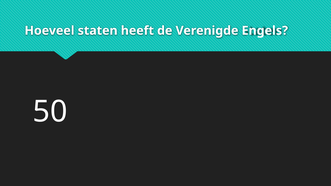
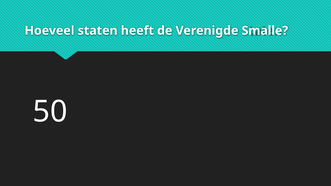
Engels: Engels -> Smalle (265, 31)
